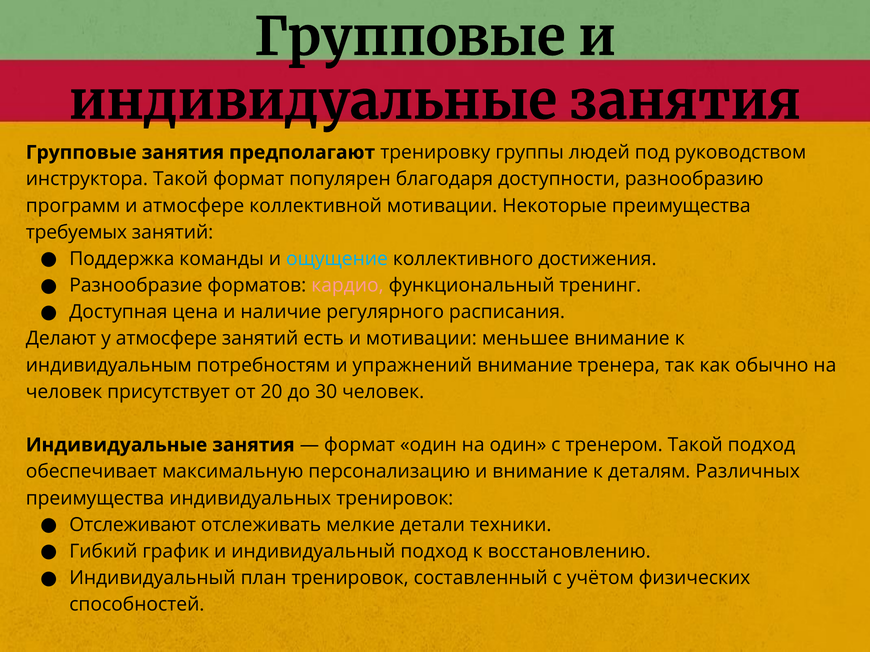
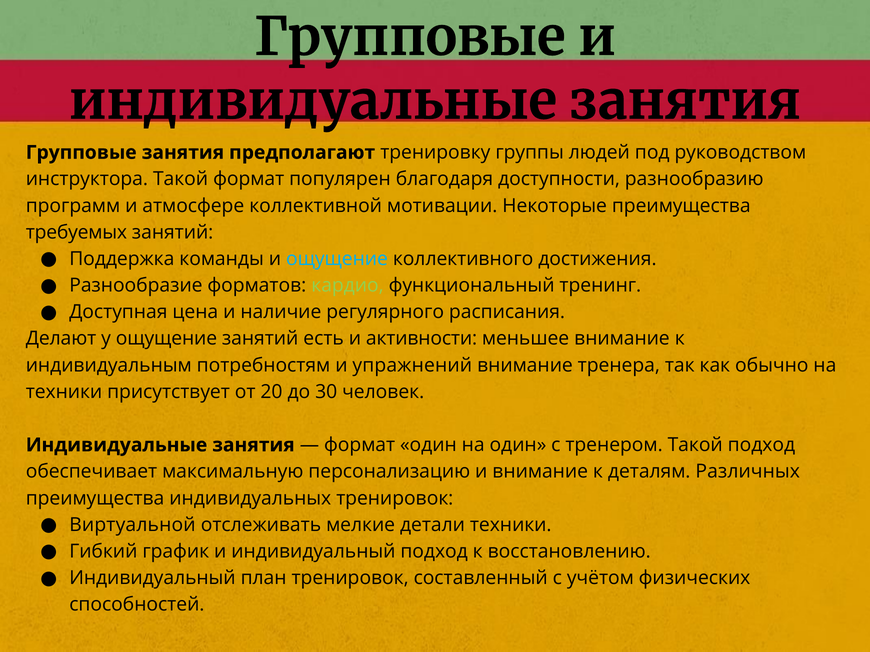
кардио colour: pink -> light green (347, 286)
у атмосфере: атмосфере -> ощущение (166, 339)
и мотивации: мотивации -> активности (422, 339)
человек: человек -> техники (64, 392)
Отслеживают: Отслеживают -> Виртуальной (132, 525)
